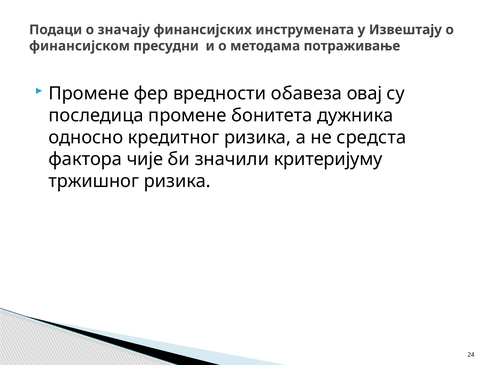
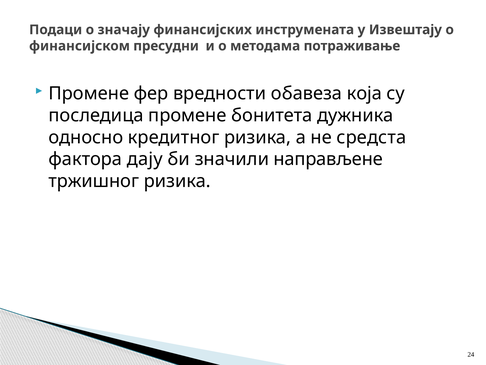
овај: овај -> која (364, 93)
чије: чије -> дају (145, 159)
критеријуму: критеријуму -> направљене (328, 159)
